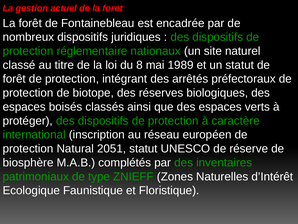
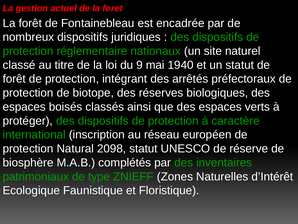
8: 8 -> 9 (139, 65)
1989: 1989 -> 1940 (181, 65)
2051: 2051 -> 2098 (112, 148)
